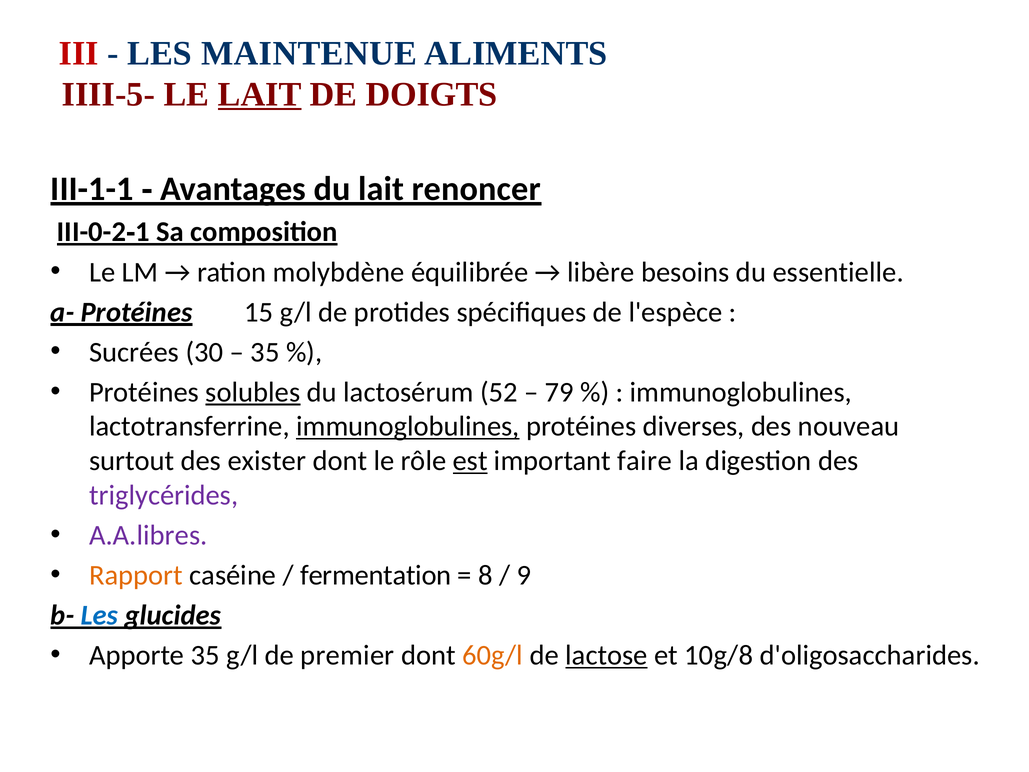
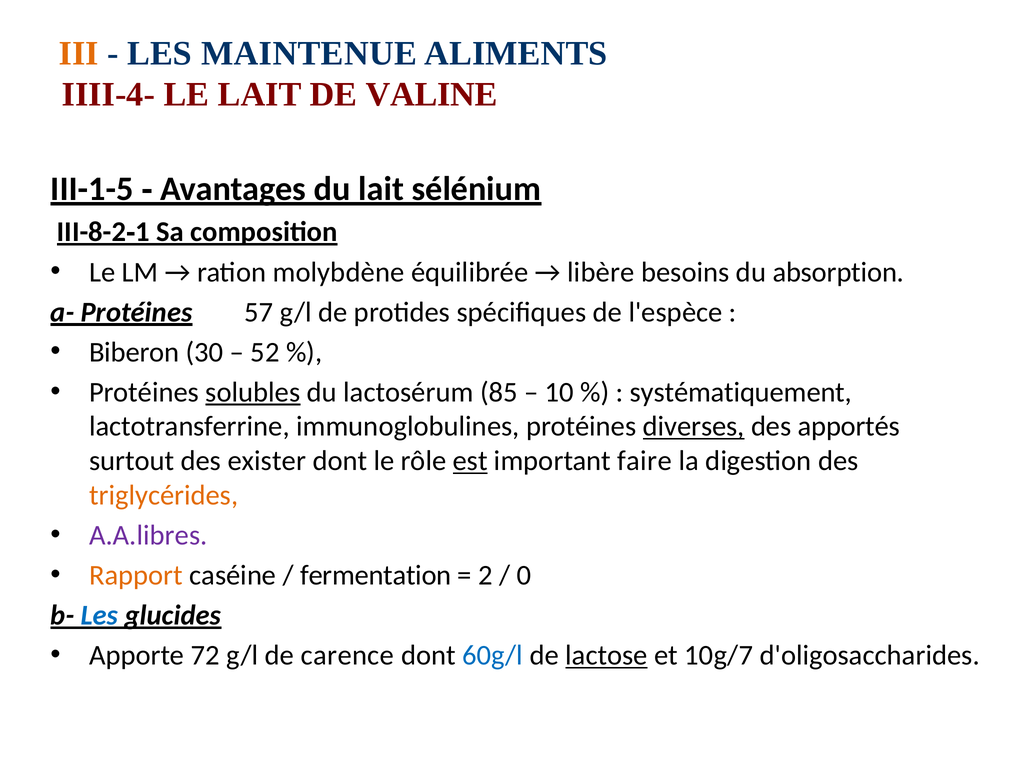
III colour: red -> orange (79, 53)
IIII-5‑: IIII-5‑ -> IIII-4‑ (108, 94)
LAIT underline: present -> none (260, 94)
DOIGTS: DOIGTS -> VALINE (432, 94)
III-1-1: III-1-1 -> III-1-5 (92, 189)
renoncer: renoncer -> sélénium (476, 189)
III-0-2: III-0-2 -> III-8-2 (92, 232)
essentielle: essentielle -> absorption (838, 272)
15: 15 -> 57 (259, 312)
Sucrées: Sucrées -> Biberon (134, 352)
35: 35 -> 52 (265, 352)
52: 52 -> 85 (499, 392)
79: 79 -> 10 (559, 392)
immunoglobulines: immunoglobulines -> systématiquement (741, 392)
immunoglobulines underline: present -> none (408, 426)
diverses underline: none -> present (694, 426)
nouveau: nouveau -> apportés (849, 426)
triglycérides colour: purple -> orange (164, 495)
8: 8 -> 2 (485, 575)
9: 9 -> 0 (524, 575)
Apporte 35: 35 -> 72 (205, 655)
premier: premier -> carence (347, 655)
60g/l colour: orange -> blue (492, 655)
10g/8: 10g/8 -> 10g/7 (719, 655)
